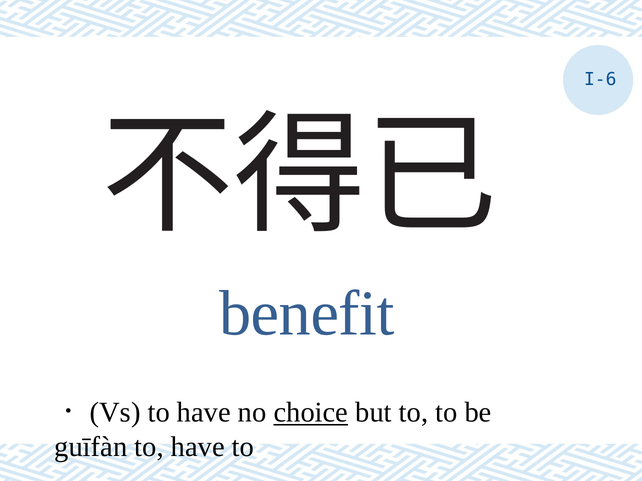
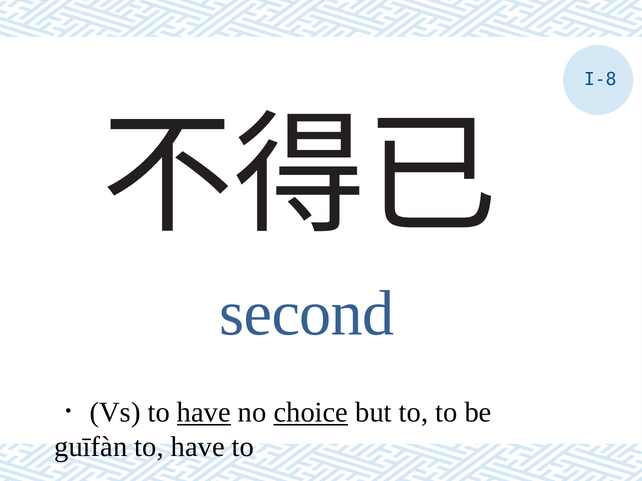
I-6: I-6 -> I-8 (600, 79)
benefit: benefit -> second (307, 314)
have underline: none -> present (204, 413)
